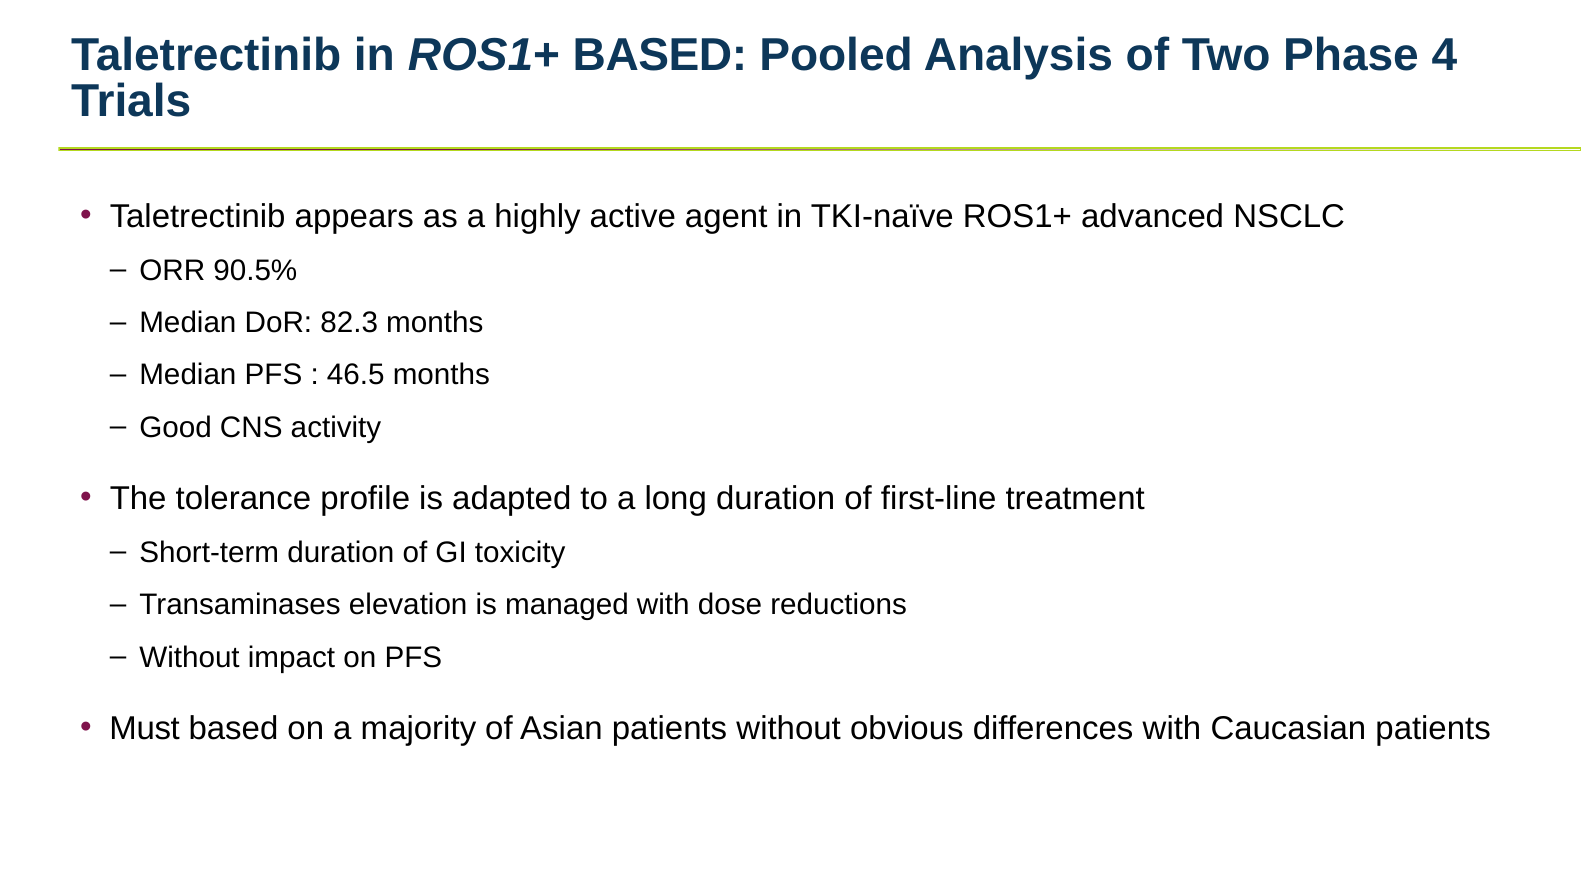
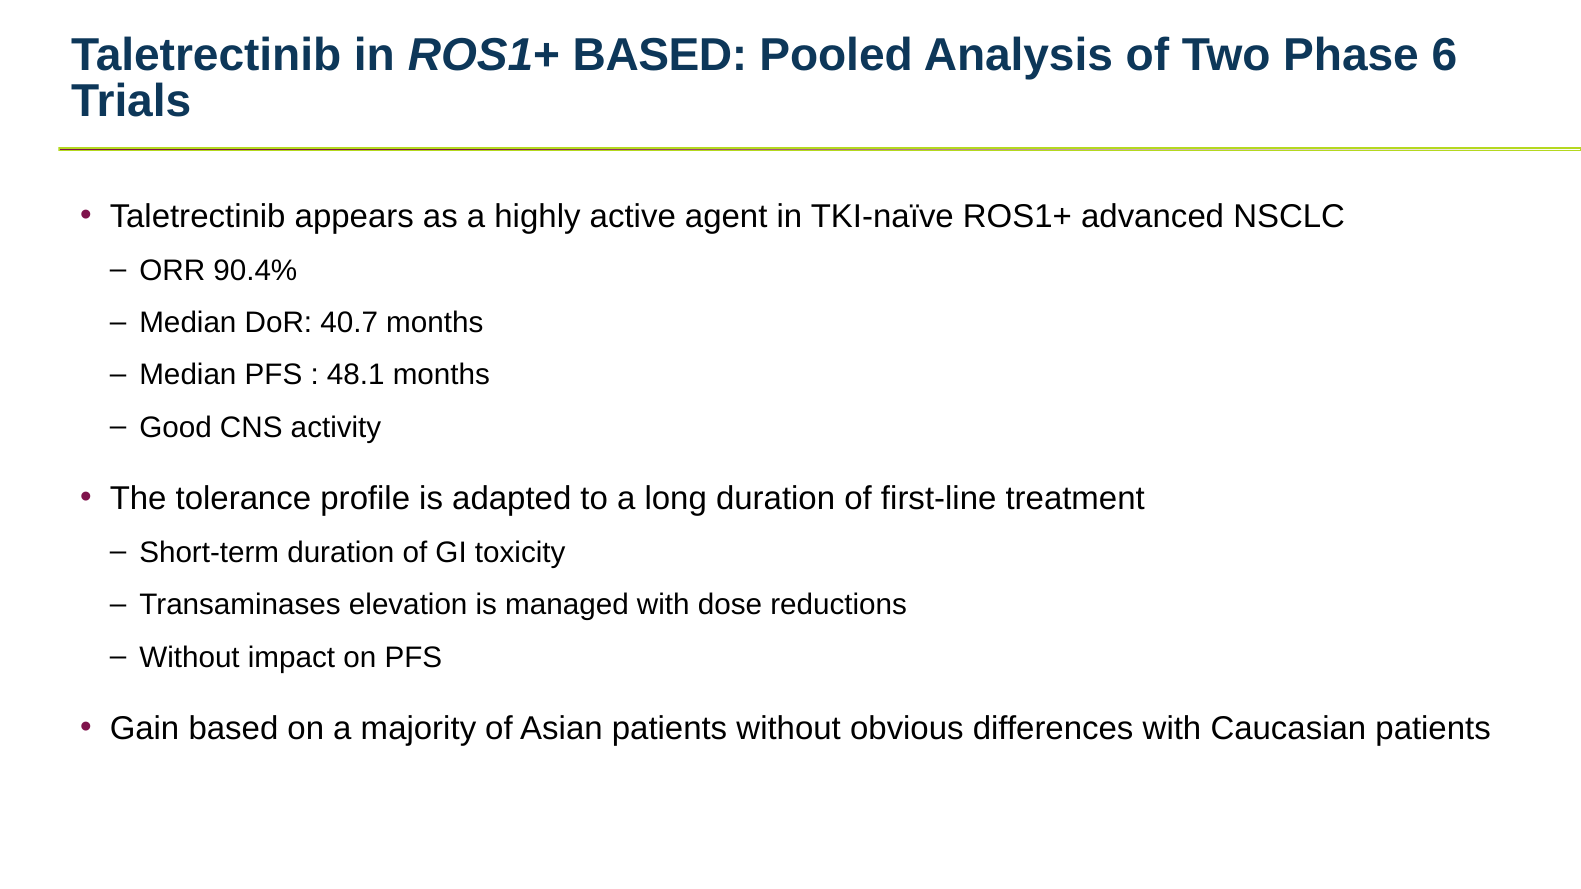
4: 4 -> 6 (1444, 56)
90.5%: 90.5% -> 90.4% (255, 271)
82.3: 82.3 -> 40.7 (349, 323)
46.5: 46.5 -> 48.1 (356, 375)
Must: Must -> Gain (145, 729)
